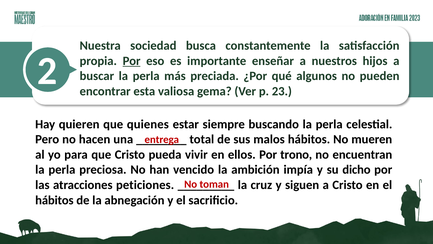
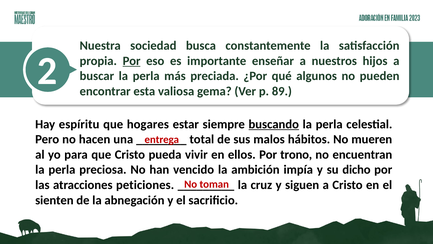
23: 23 -> 89 (282, 91)
quieren: quieren -> espíritu (79, 124)
quienes: quienes -> hogares (148, 124)
buscando underline: none -> present (274, 124)
hábitos: hábitos -> sienten (54, 200)
